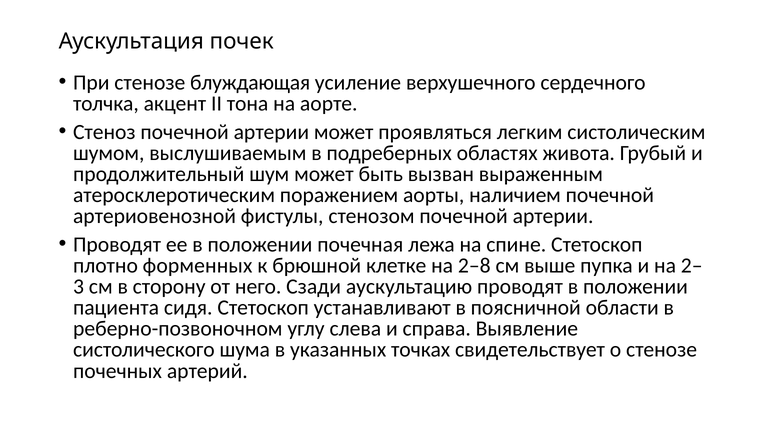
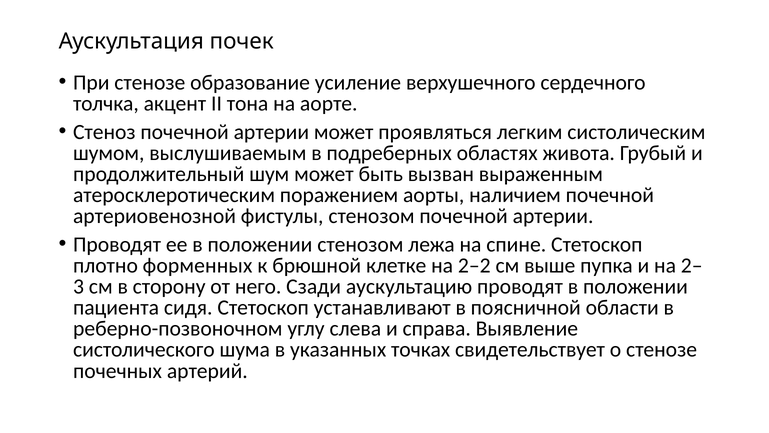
блуждающая: блуждающая -> образование (250, 82)
положении почечная: почечная -> стенозом (360, 244)
2–8: 2–8 -> 2–2 (474, 265)
